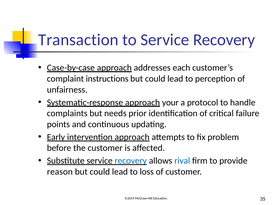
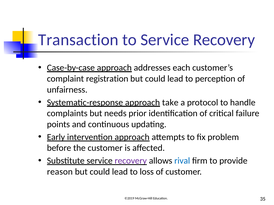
instructions: instructions -> registration (107, 79)
your: your -> take (170, 103)
recovery colour: blue -> purple (131, 161)
